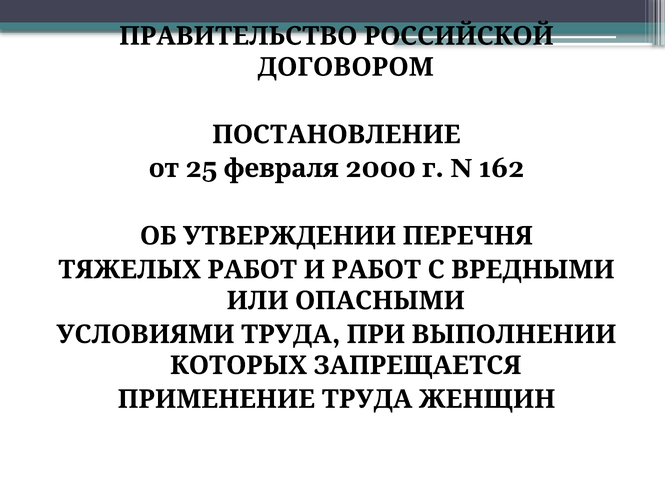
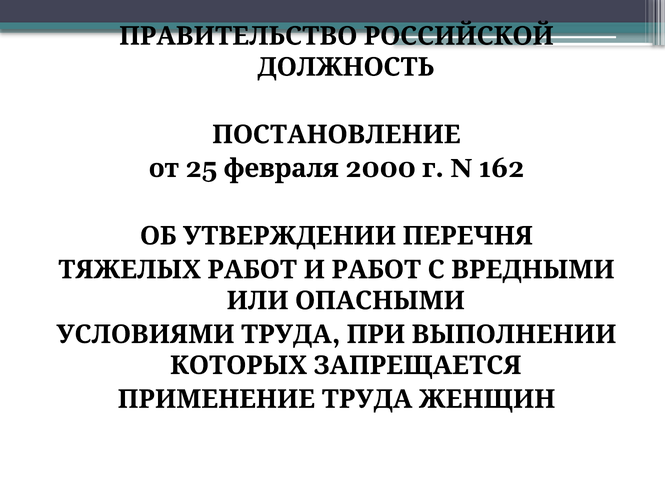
ДОГОВОРОМ: ДОГОВОРОМ -> ДОЛЖНОСТЬ (346, 67)
